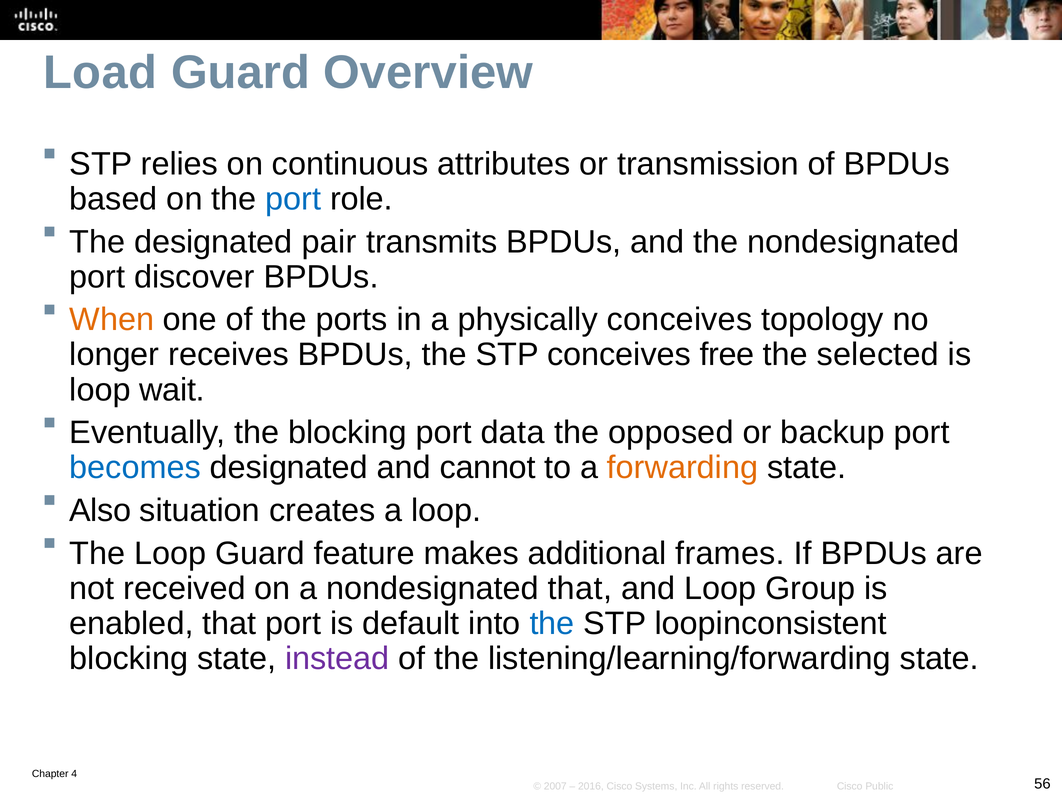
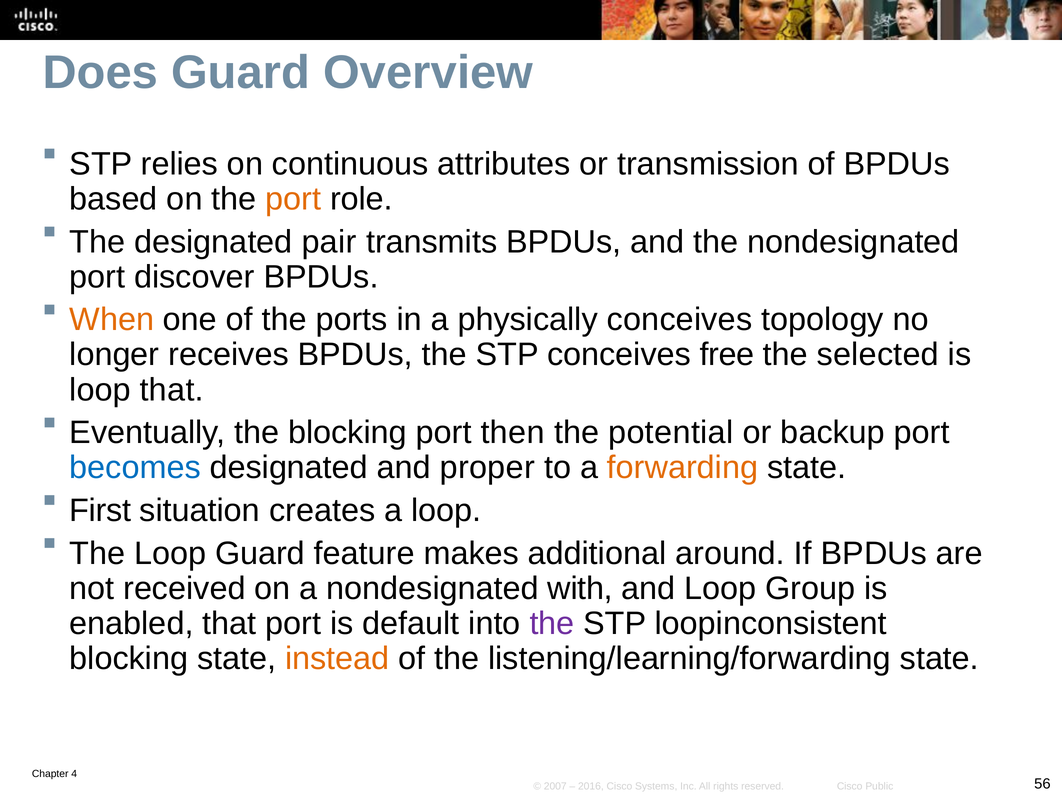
Load: Load -> Does (101, 73)
port colour: blue -> orange (293, 199)
loop wait: wait -> that (172, 390)
data: data -> then (513, 433)
opposed: opposed -> potential (671, 433)
cannot: cannot -> proper (487, 468)
Also: Also -> First (100, 511)
frames: frames -> around (730, 554)
nondesignated that: that -> with (580, 589)
the colour: blue -> purple (552, 624)
instead colour: purple -> orange (337, 659)
